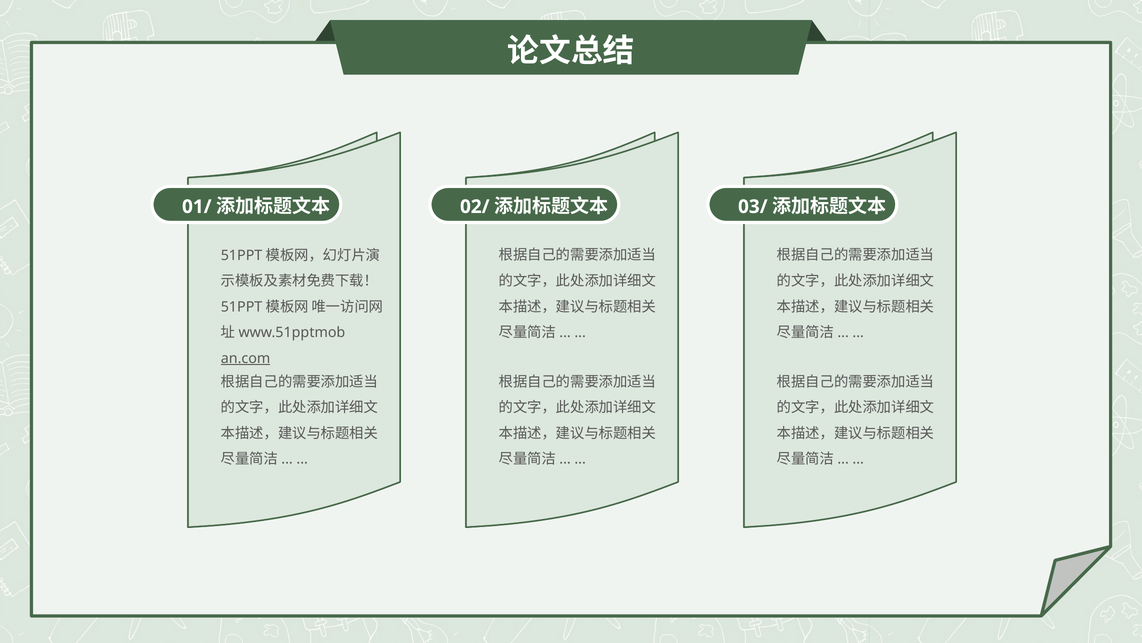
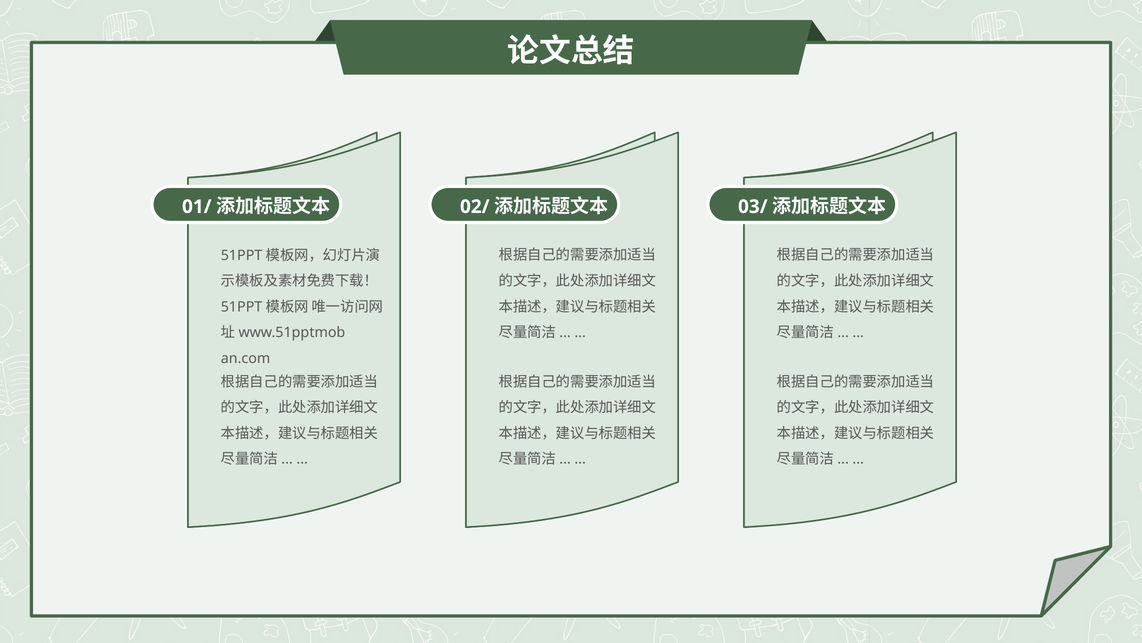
an.com underline: present -> none (246, 358)
